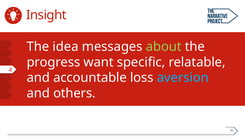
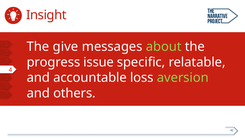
idea: idea -> give (65, 47)
want: want -> issue (99, 62)
aversion colour: light blue -> light green (183, 78)
